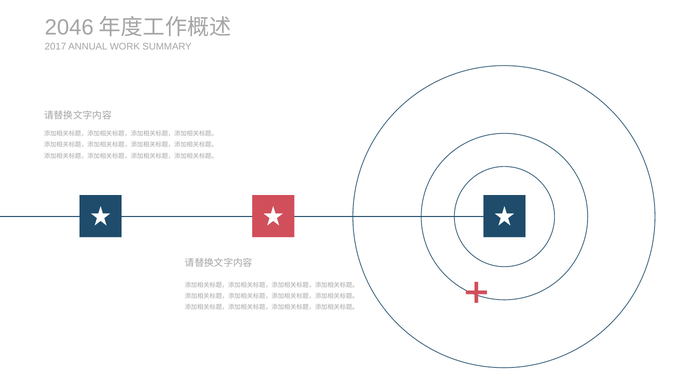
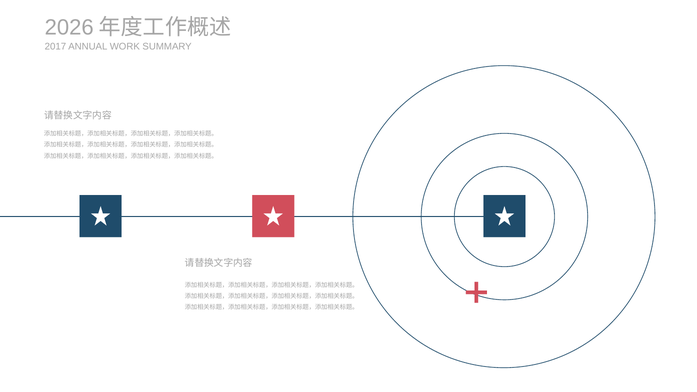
2046: 2046 -> 2026 (69, 28)
